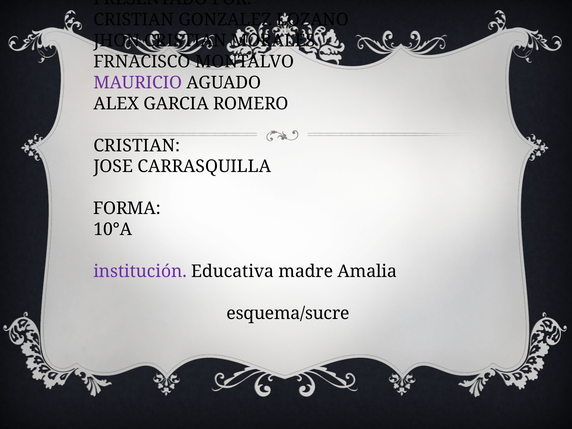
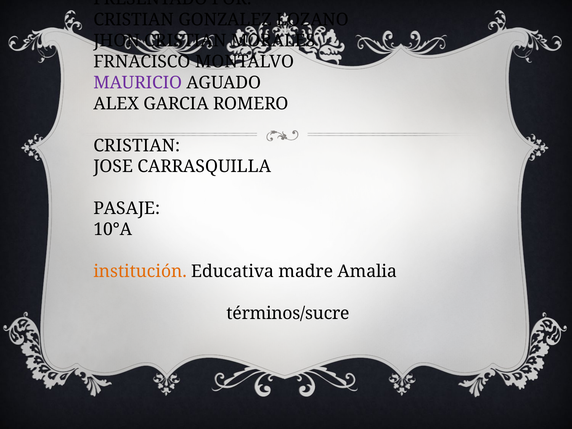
FORMA: FORMA -> PASAJE (127, 208)
institución colour: purple -> orange (140, 271)
esquema/sucre: esquema/sucre -> términos/sucre (288, 313)
